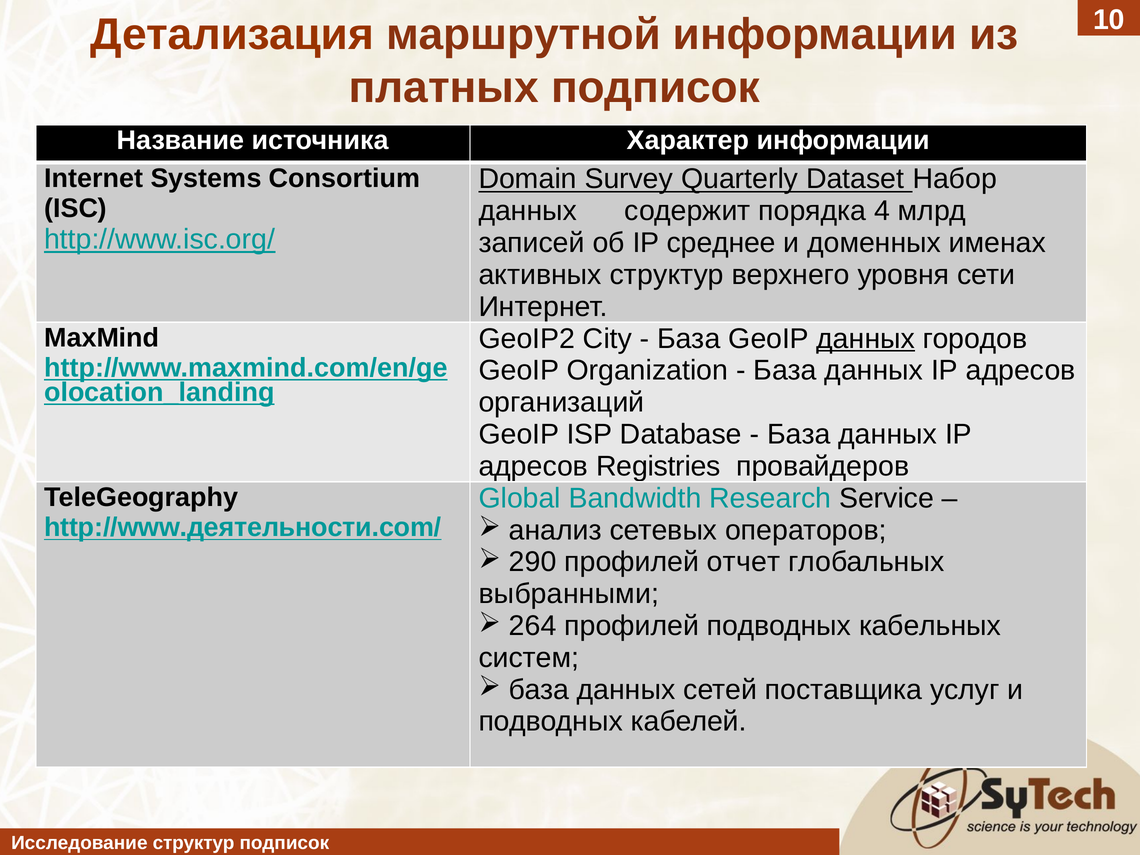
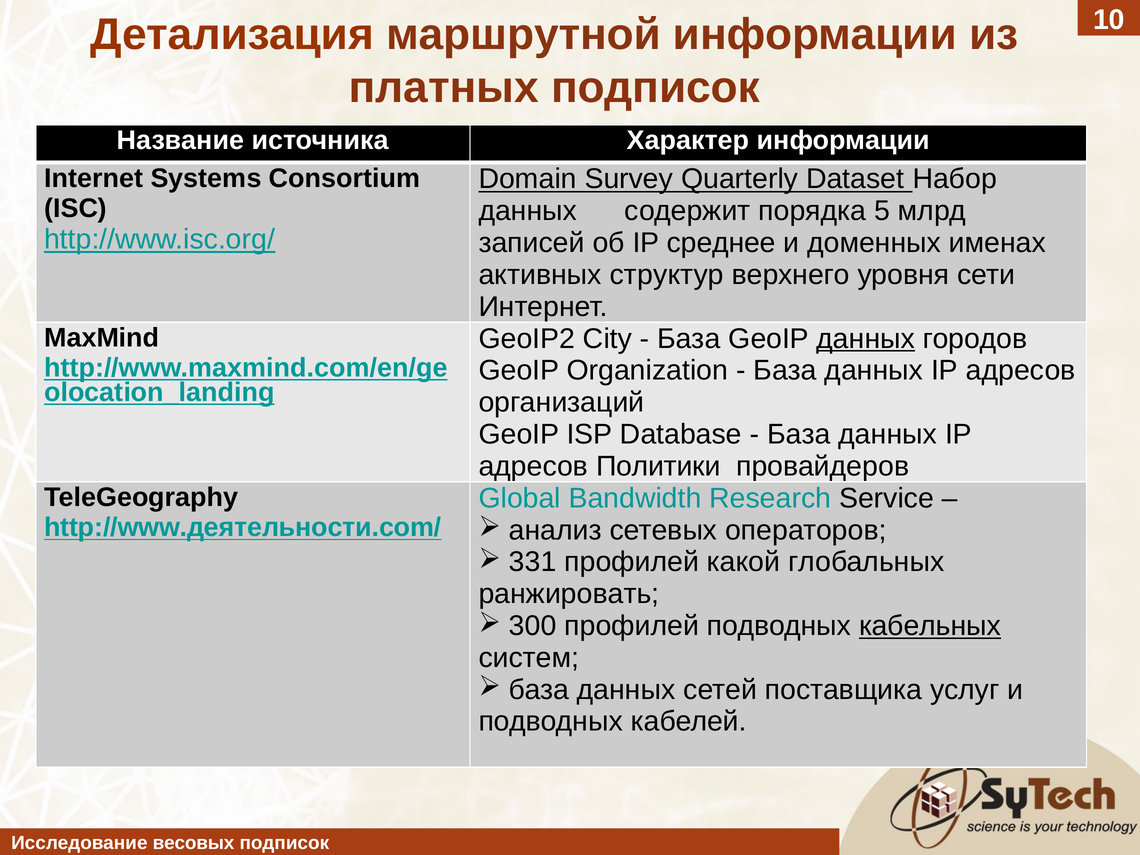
4: 4 -> 5 (882, 211)
Registries: Registries -> Политики (658, 466)
290: 290 -> 331 (533, 562)
отчет: отчет -> какой (744, 562)
выбранными: выбранными -> ранжировать (569, 594)
264: 264 -> 300 (533, 626)
кабельных underline: none -> present (930, 626)
Исследование структур: структур -> весовых (194, 843)
